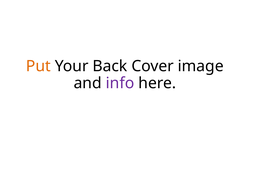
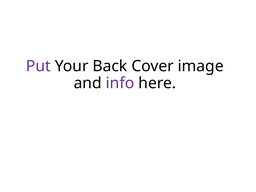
Put colour: orange -> purple (38, 66)
